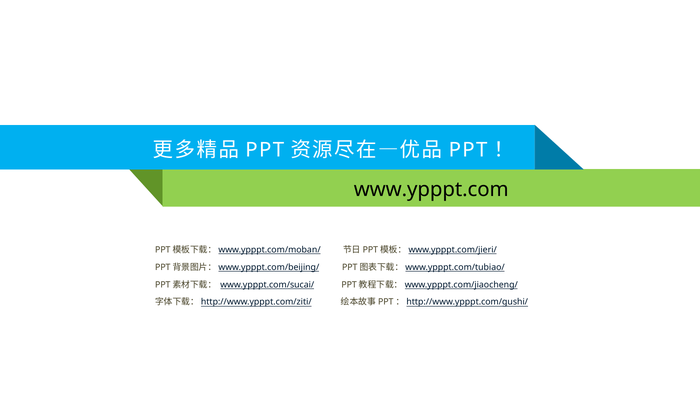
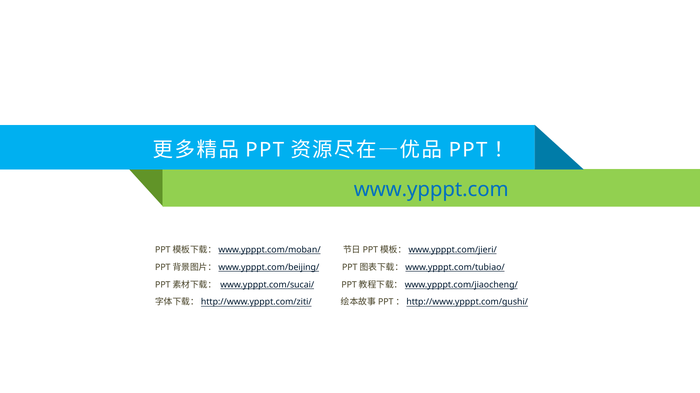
www.ypppt.com colour: black -> blue (431, 190)
